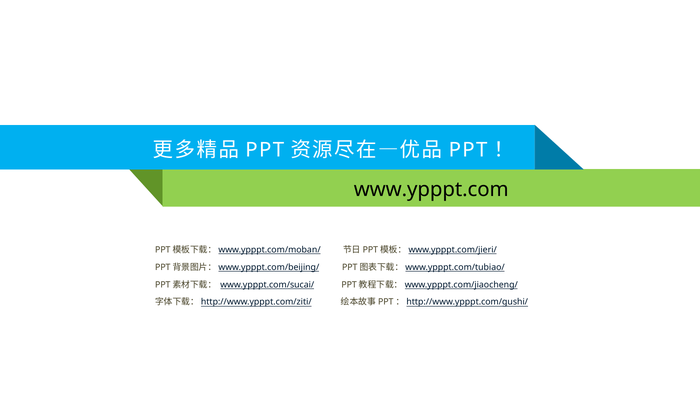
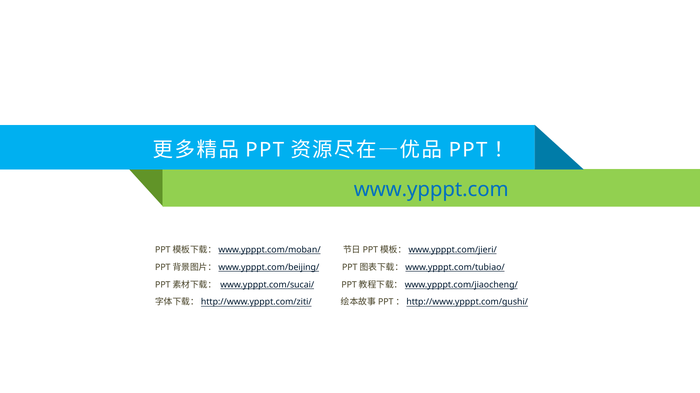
www.ypppt.com colour: black -> blue (431, 190)
